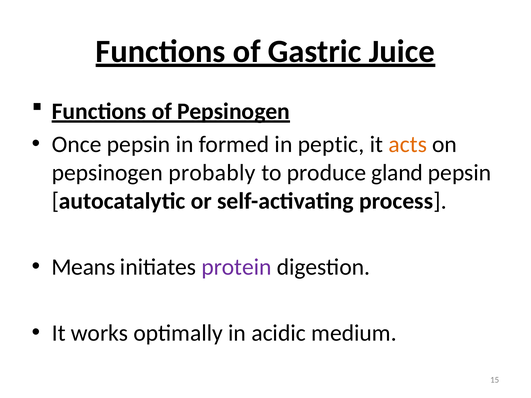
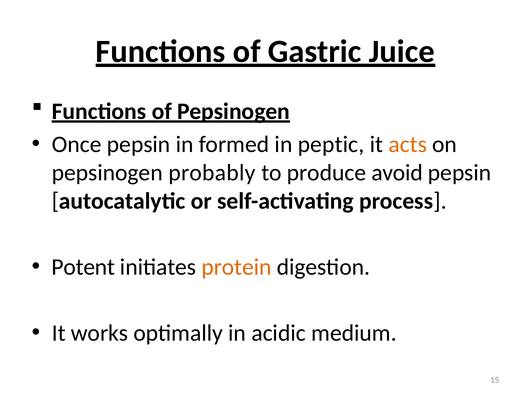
gland: gland -> avoid (397, 173)
Means: Means -> Potent (83, 267)
protein colour: purple -> orange (236, 267)
